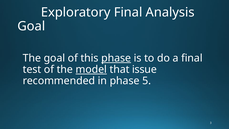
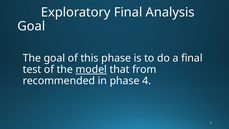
phase underline: present -> none (116, 58)
issue: issue -> from (144, 69)
5: 5 -> 4 (147, 81)
